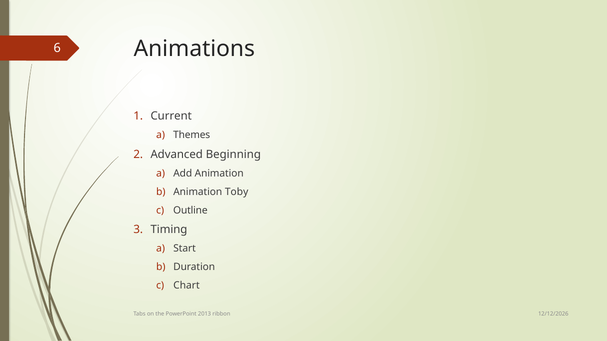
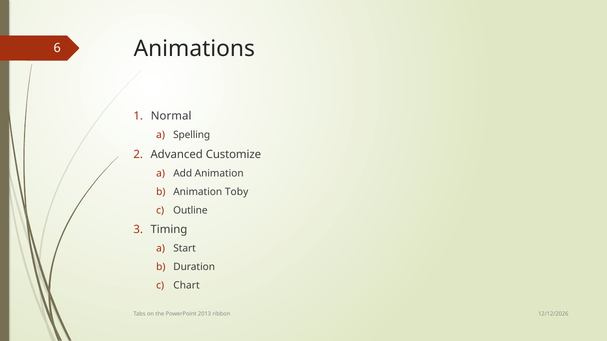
Current: Current -> Normal (171, 116)
Themes: Themes -> Spelling (192, 135)
Beginning: Beginning -> Customize (233, 155)
